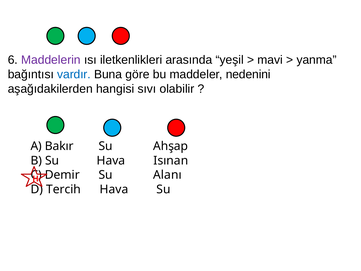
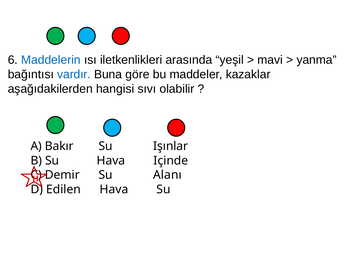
Maddelerin colour: purple -> blue (51, 60)
nedenini: nedenini -> kazaklar (248, 74)
Ahşap: Ahşap -> Işınlar (171, 146)
Isınan: Isınan -> Içinde (171, 160)
Tercih: Tercih -> Edilen (63, 189)
